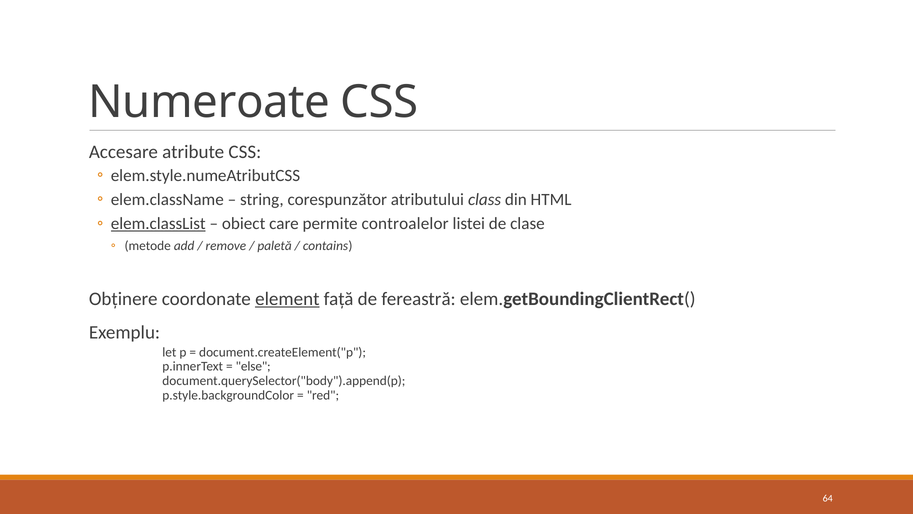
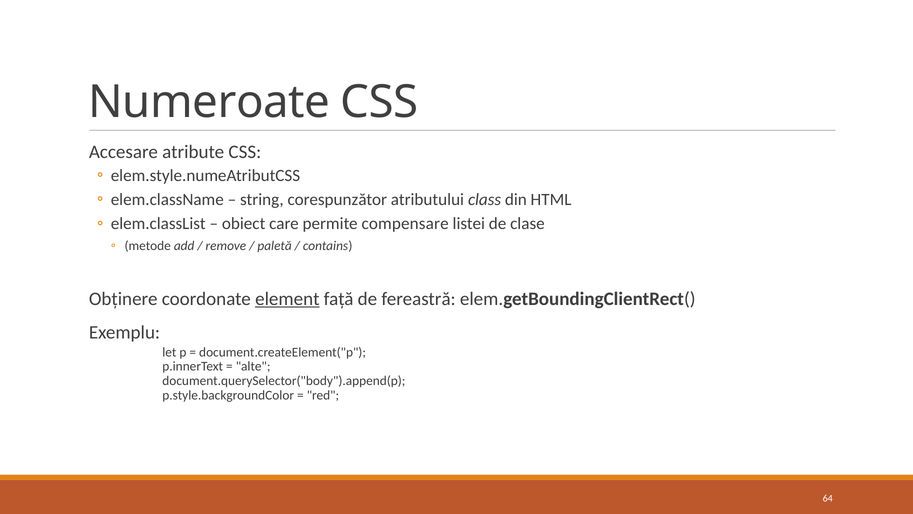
elem.classList underline: present -> none (158, 224)
controalelor: controalelor -> compensare (405, 224)
else: else -> alte (253, 366)
